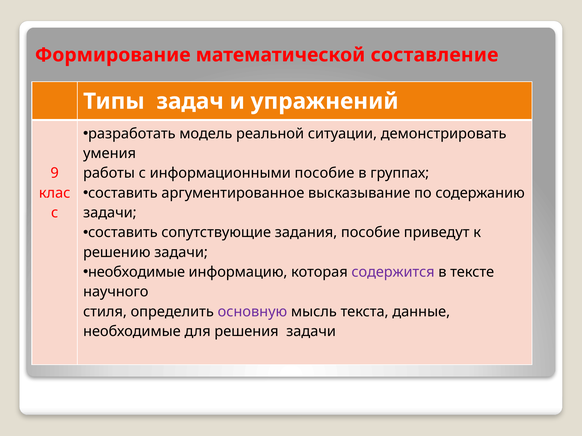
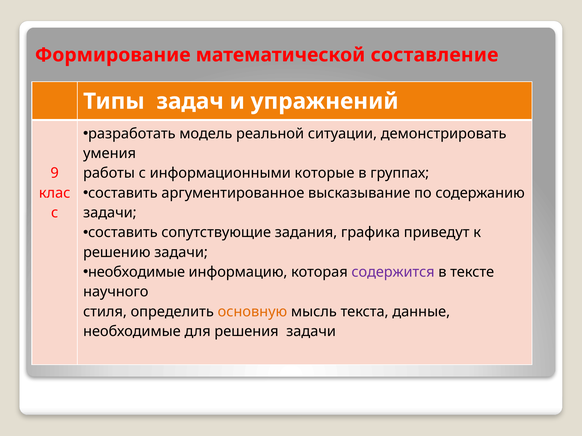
информационными пособие: пособие -> которые (325, 173)
задания пособие: пособие -> графика (371, 233)
основную colour: purple -> orange (252, 312)
